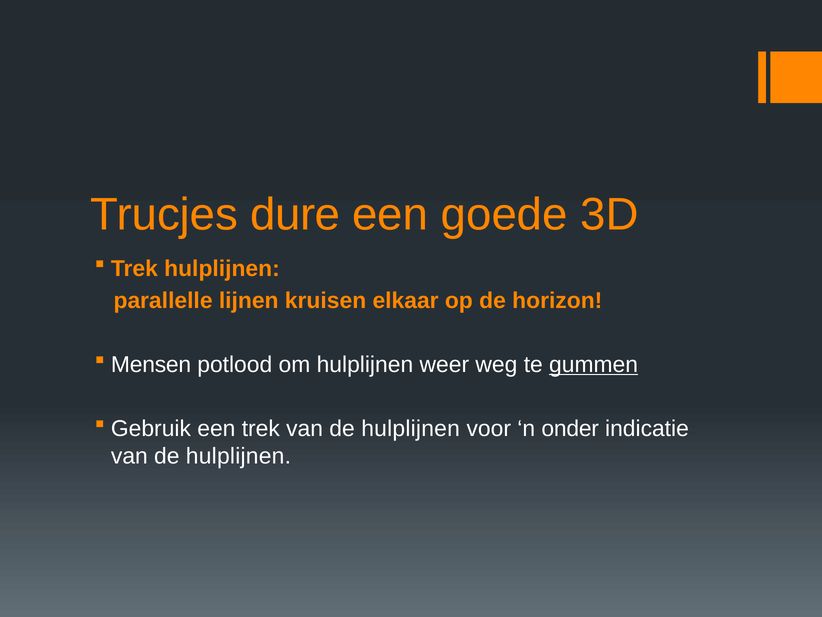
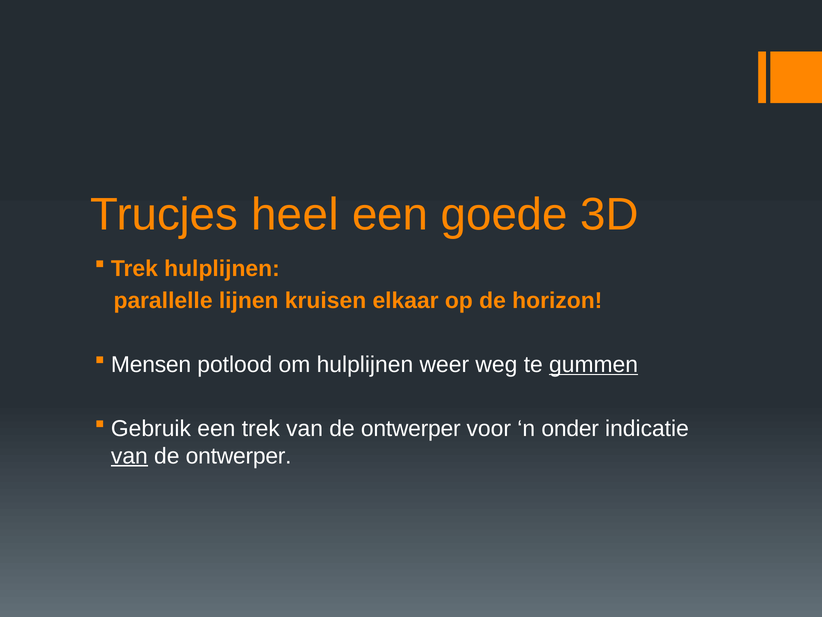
dure: dure -> heel (295, 214)
hulplijnen: hulplijnen -> ontwerper (411, 428)
van underline: none -> present (129, 456)
hulplijnen: hulplijnen -> ontwerper (239, 456)
